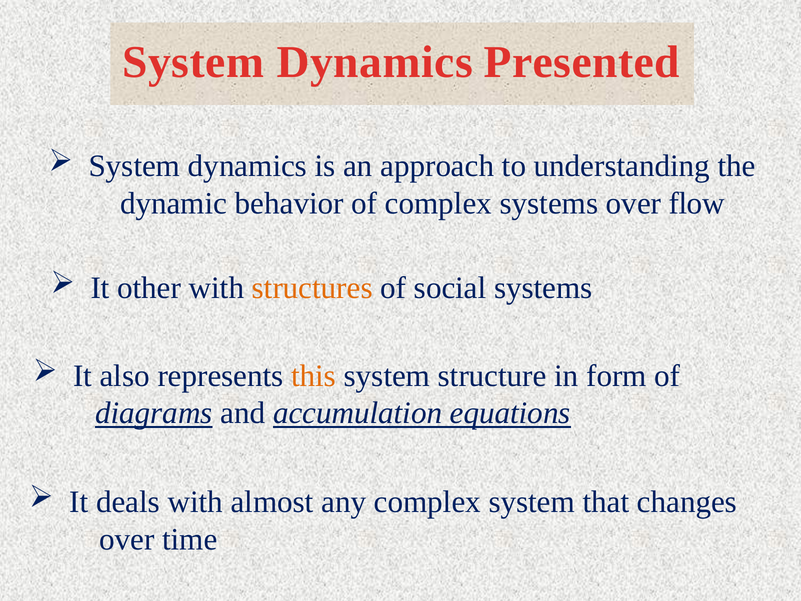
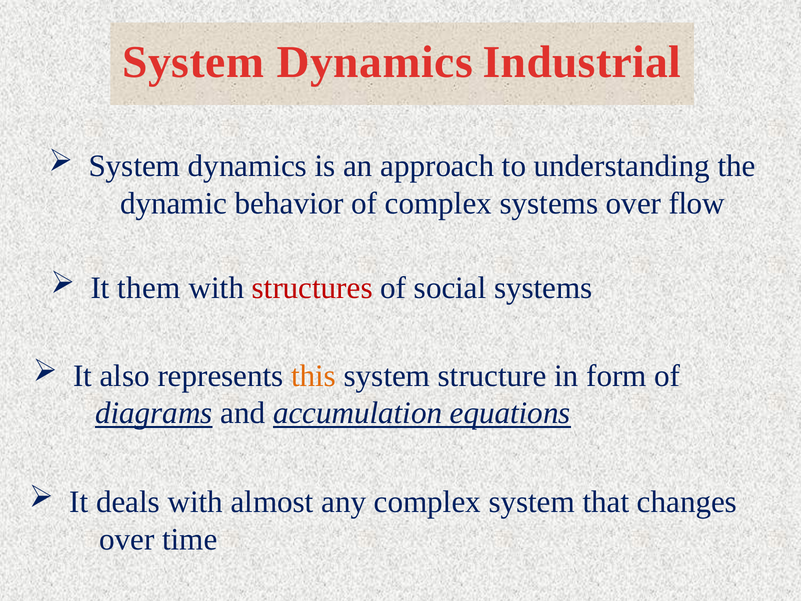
Presented: Presented -> Industrial (582, 62)
other: other -> them (149, 288)
structures colour: orange -> red (312, 288)
